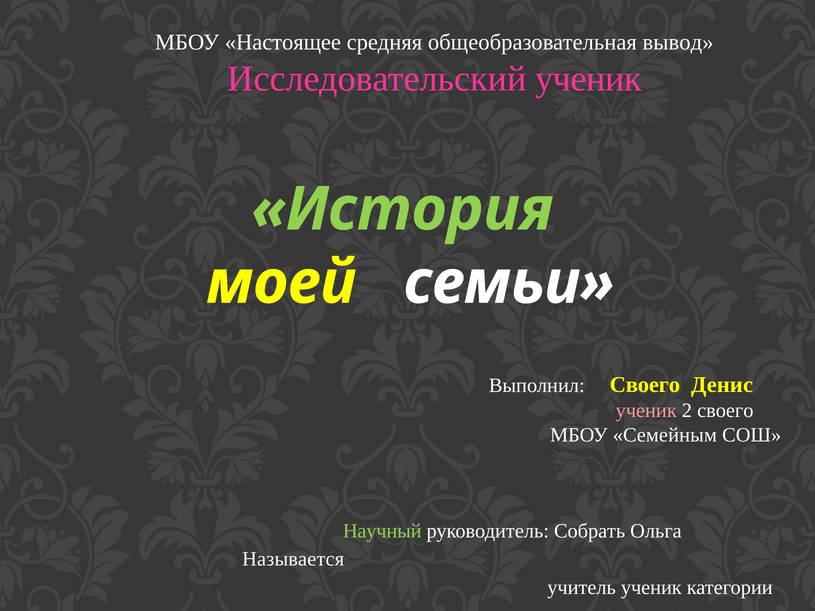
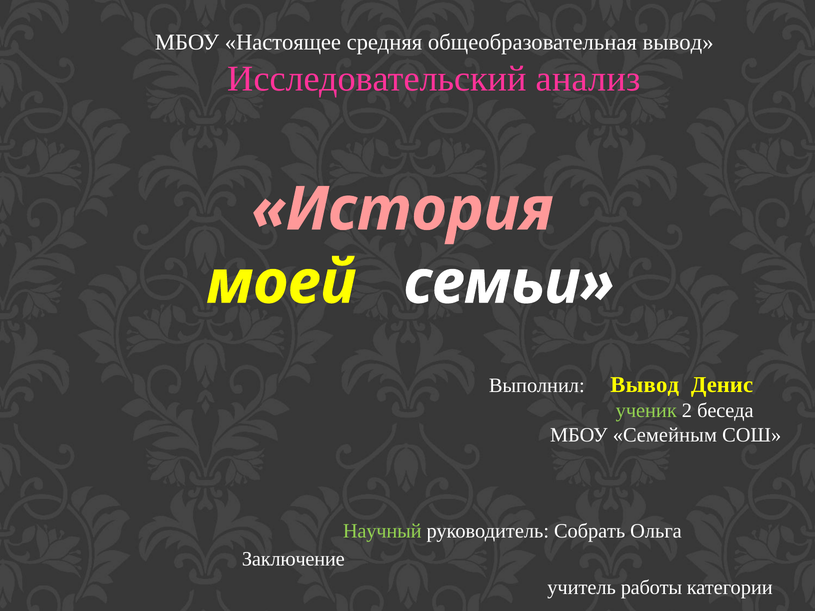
Исследовательский ученик: ученик -> анализ (588, 79)
История colour: light green -> pink (402, 209)
Выполнил Своего: Своего -> Вывод (645, 385)
ученик colour: pink -> light green (646, 411)
2 своего: своего -> беседа (725, 411)
Называется: Называется -> Заключение (293, 559)
учитель ученик: ученик -> работы (651, 588)
